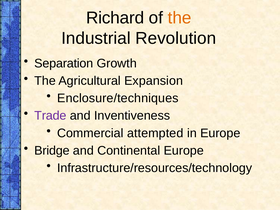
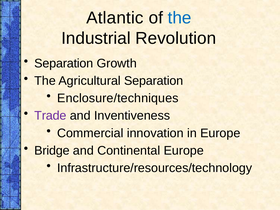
Richard: Richard -> Atlantic (115, 18)
the colour: orange -> blue (180, 18)
Agricultural Expansion: Expansion -> Separation (154, 81)
attempted: attempted -> innovation (155, 133)
